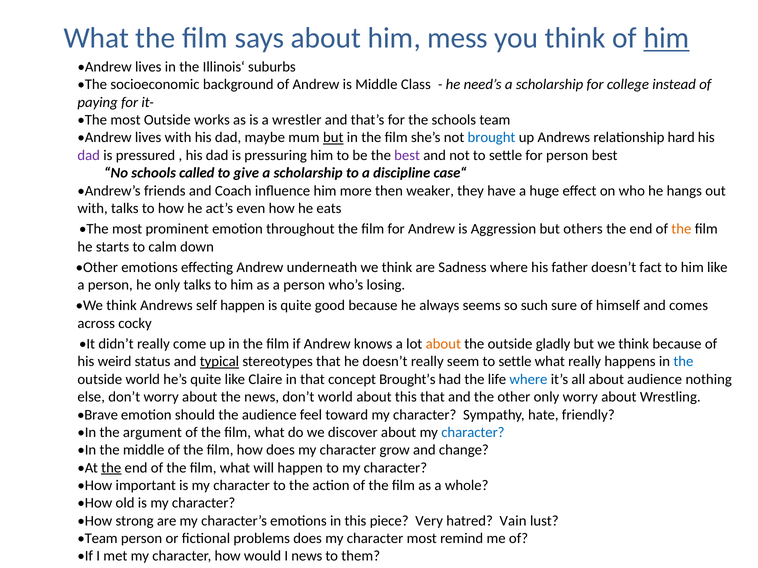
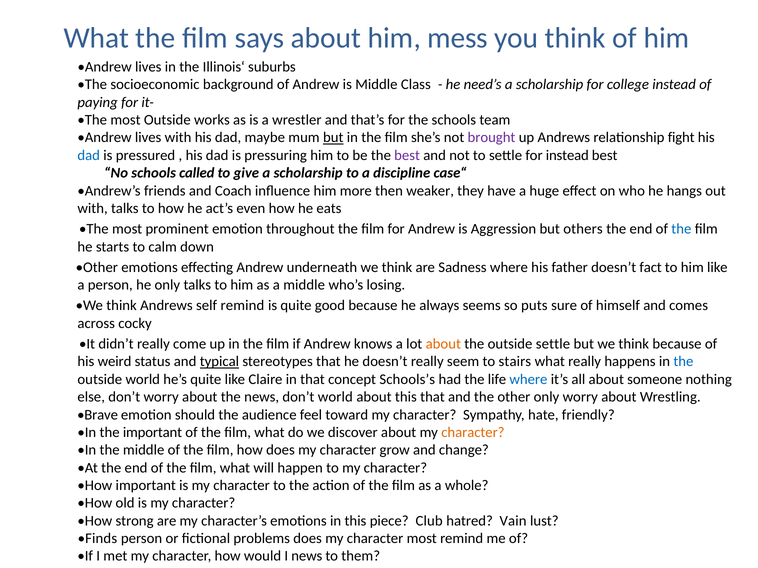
him underline: present -> none (666, 38)
brought colour: blue -> purple (492, 138)
hard: hard -> fight (681, 138)
dad colour: purple -> blue (89, 155)
for person: person -> instead (567, 155)
the colour: orange -> blue (681, 229)
as a person: person -> middle (304, 285)
self happen: happen -> remind (242, 306)
such: such -> puts (534, 306)
outside gladly: gladly -> settle (553, 344)
seem to settle: settle -> stairs (515, 362)
Brought’s: Brought’s -> Schools’s (407, 380)
about audience: audience -> someone (655, 380)
the argument: argument -> important (153, 433)
character colour: blue -> orange (473, 433)
the underline: present -> none (111, 468)
Very: Very -> Club (429, 521)
Team: Team -> Finds (97, 539)
